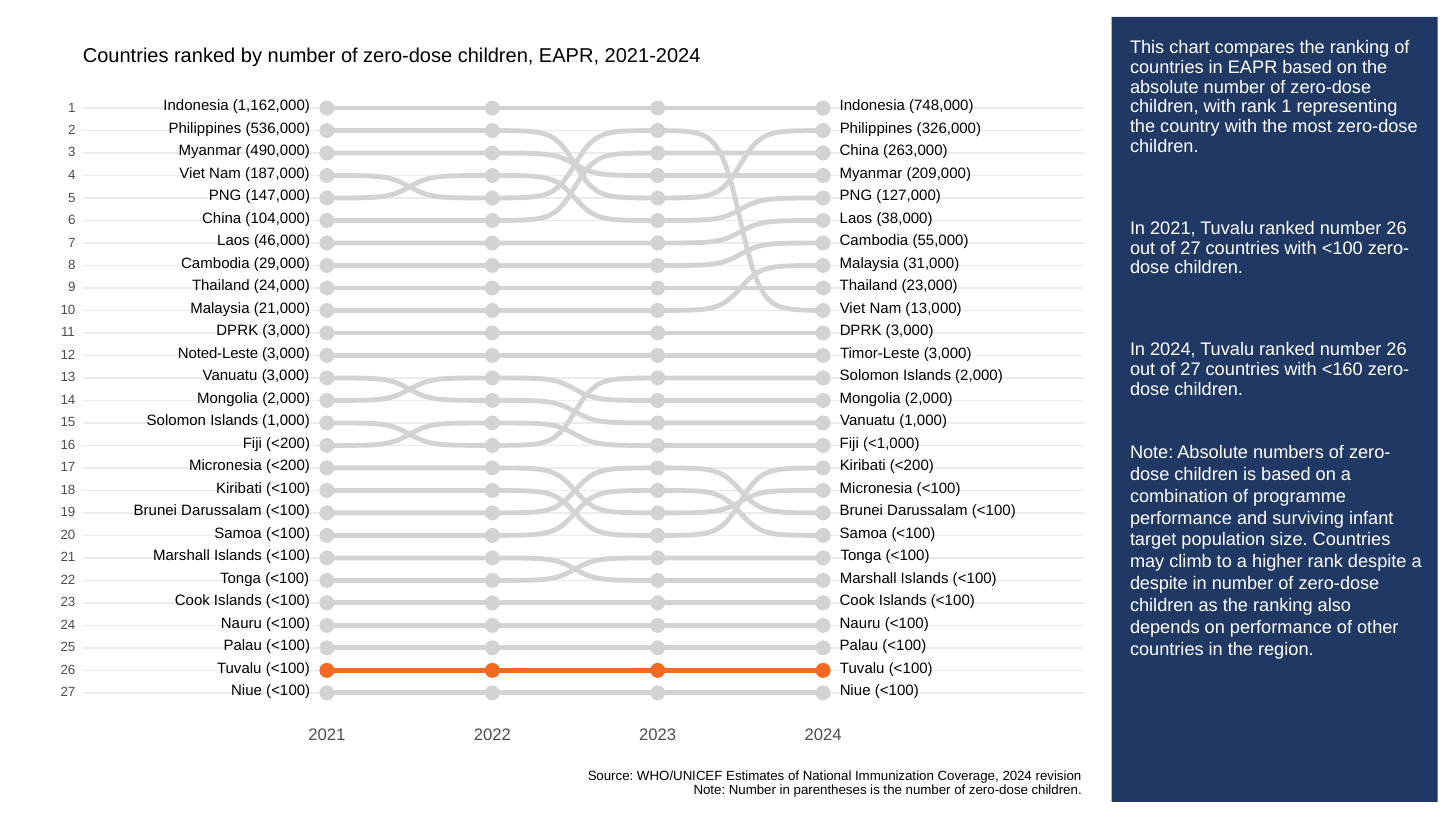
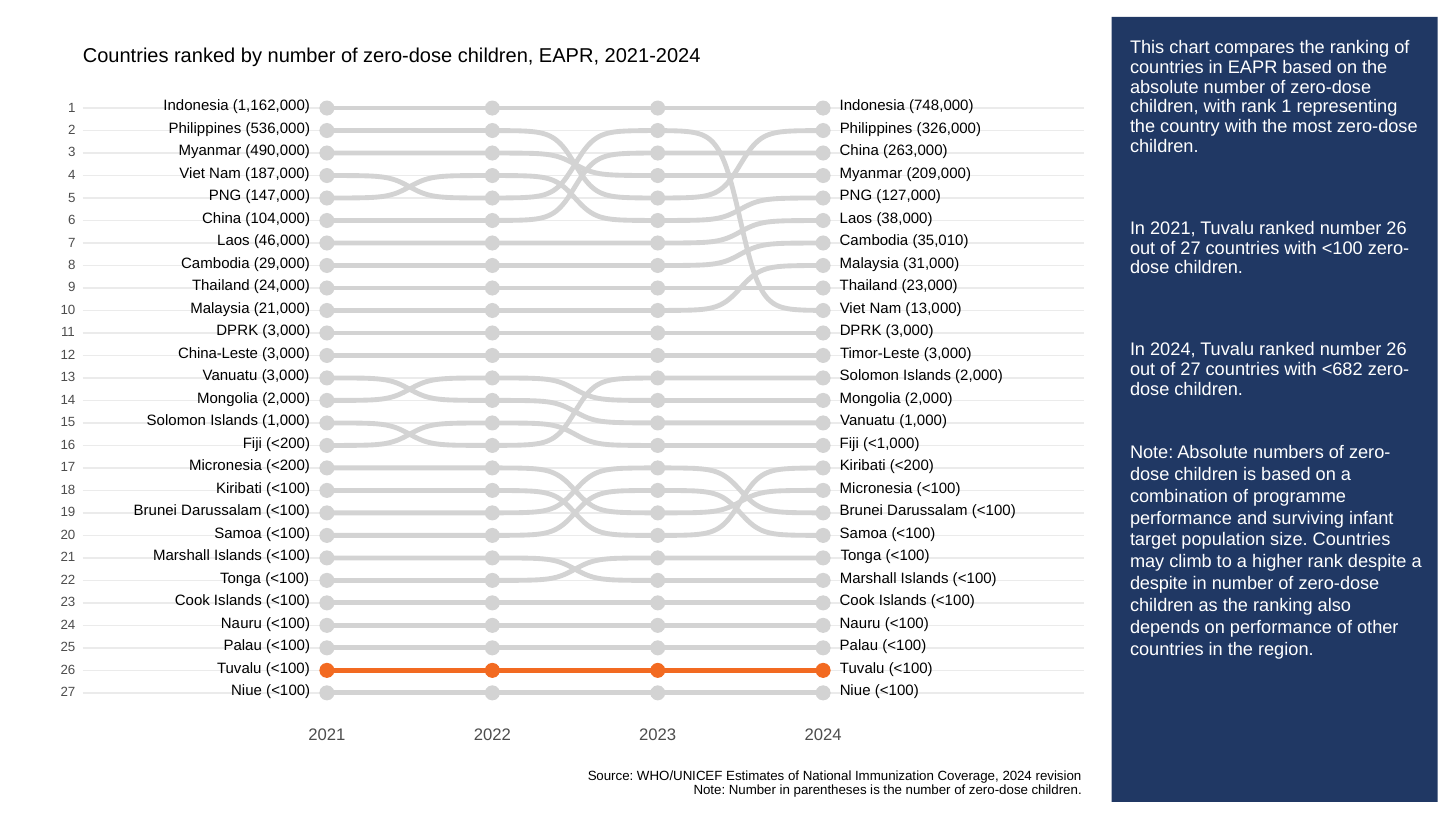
55,000: 55,000 -> 35,010 (941, 241)
Noted-Leste: Noted-Leste -> China-Leste (218, 353)
<160: <160 -> <682 (1342, 370)
